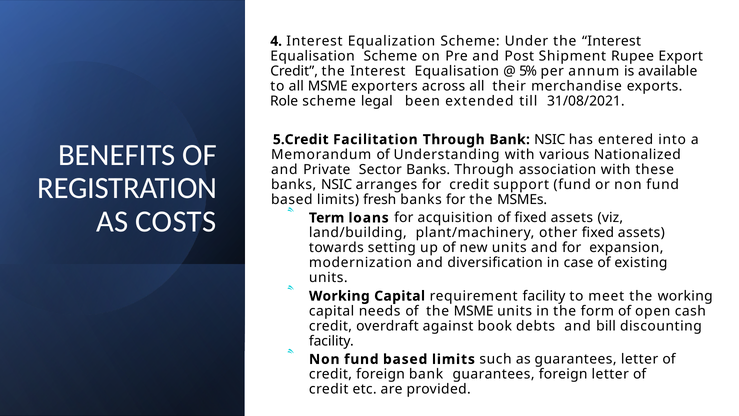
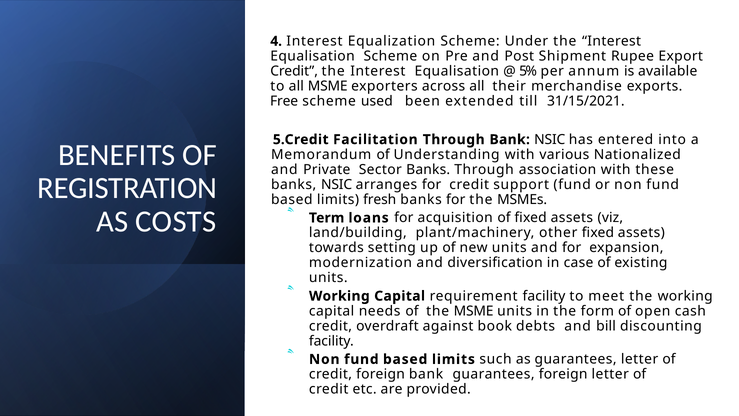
Role: Role -> Free (284, 101)
legal: legal -> used (377, 101)
31/08/2021: 31/08/2021 -> 31/15/2021 (586, 101)
